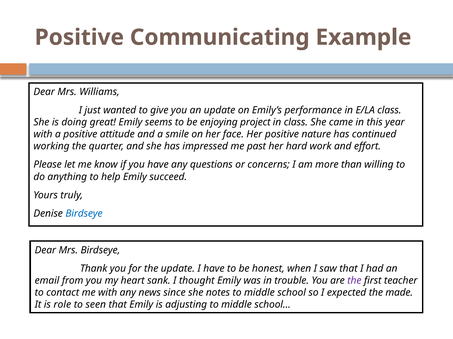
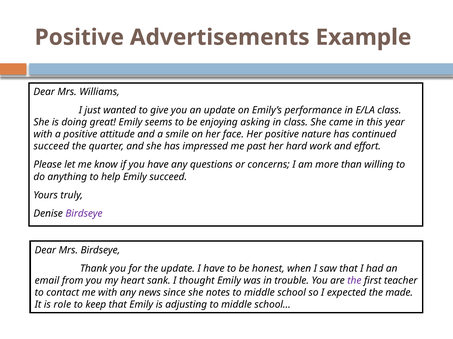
Communicating: Communicating -> Advertisements (220, 37)
project: project -> asking (255, 123)
working: working -> succeed (51, 147)
Birdseye colour: blue -> purple (84, 214)
seen: seen -> keep (96, 305)
